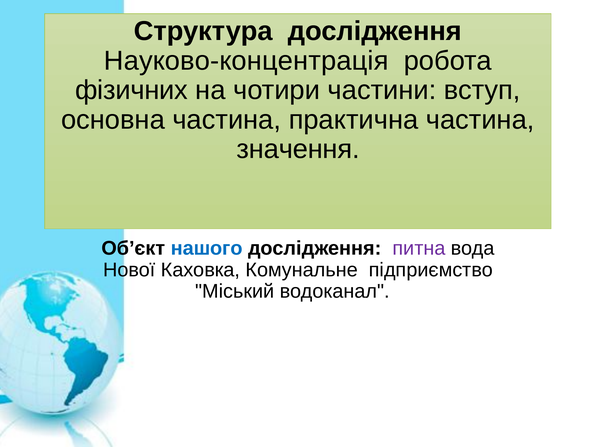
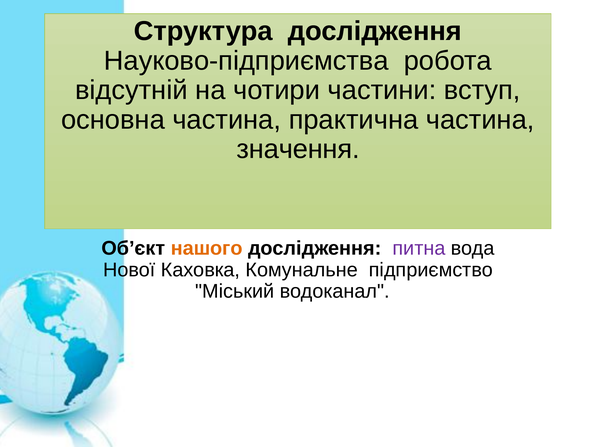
Науково-концентрація: Науково-концентрація -> Науково-підприємства (246, 61)
фізичних: фізичних -> відсутній (131, 90)
нашого colour: blue -> orange (207, 248)
